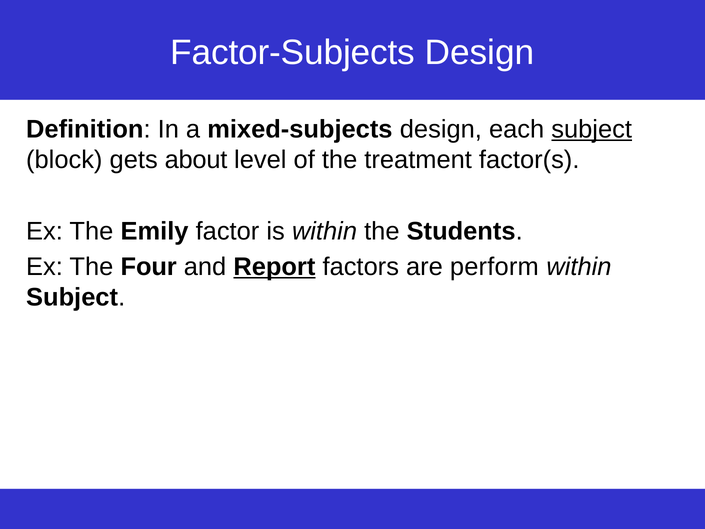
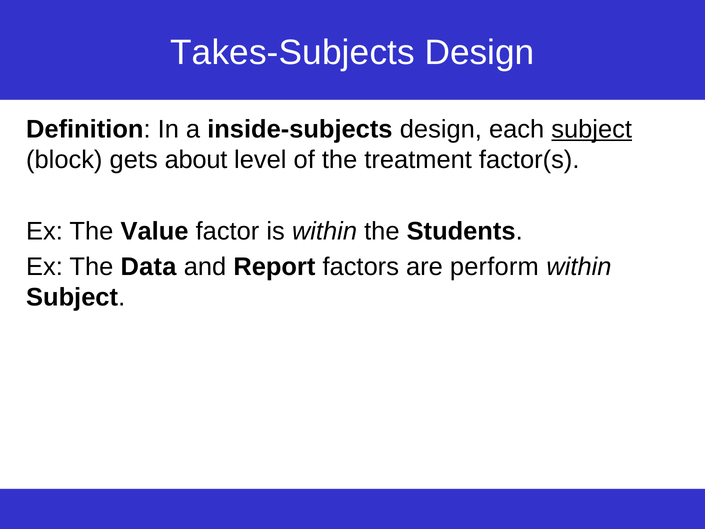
Factor-Subjects: Factor-Subjects -> Takes-Subjects (293, 52)
mixed-subjects: mixed-subjects -> inside-subjects (300, 129)
Emily: Emily -> Value (155, 231)
Four: Four -> Data (149, 267)
Report underline: present -> none (274, 267)
